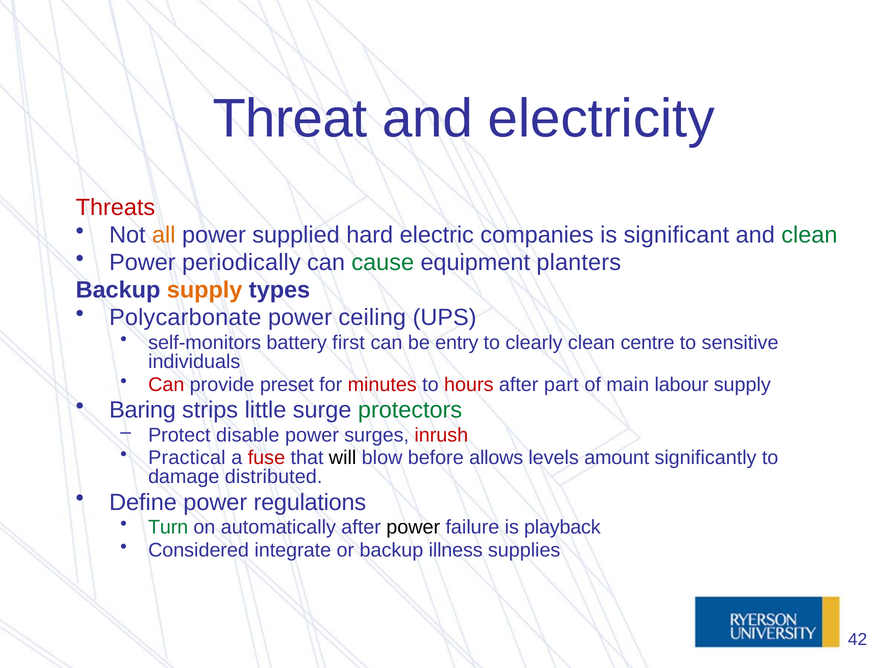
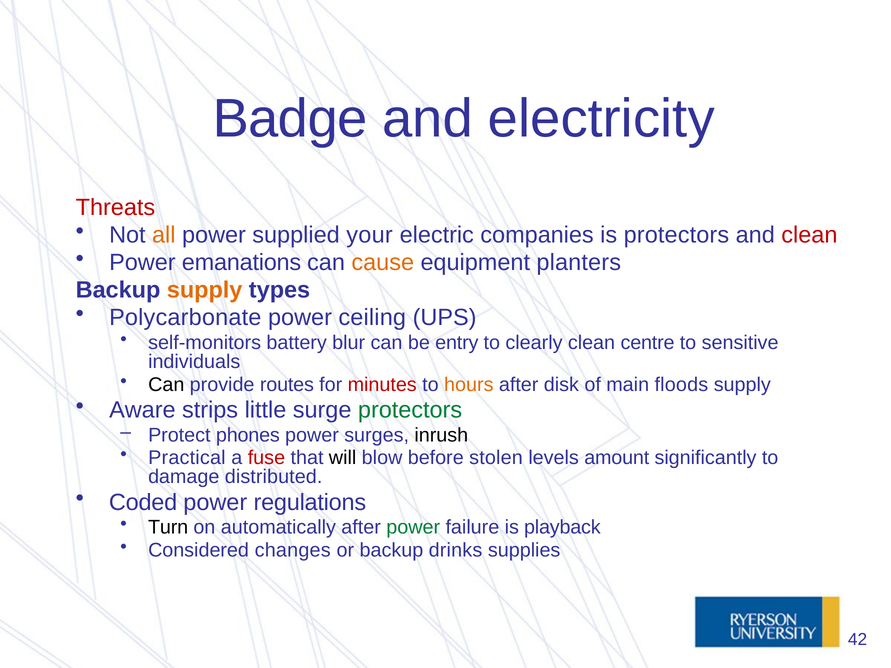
Threat: Threat -> Badge (290, 119)
hard: hard -> your (370, 235)
is significant: significant -> protectors (676, 235)
clean colour: green -> red (809, 235)
periodically: periodically -> emanations (242, 263)
cause colour: green -> orange (383, 263)
first: first -> blur (349, 343)
Can colour: red -> black (166, 385)
preset: preset -> routes (287, 385)
hours colour: red -> orange (469, 385)
part: part -> disk (561, 385)
labour: labour -> floods (681, 385)
Baring: Baring -> Aware (142, 410)
disable: disable -> phones (248, 435)
inrush colour: red -> black (441, 435)
allows: allows -> stolen (496, 458)
Define: Define -> Coded (143, 503)
Turn colour: green -> black (168, 528)
power colour: black -> green (413, 528)
integrate: integrate -> changes (293, 551)
illness: illness -> drinks (456, 551)
